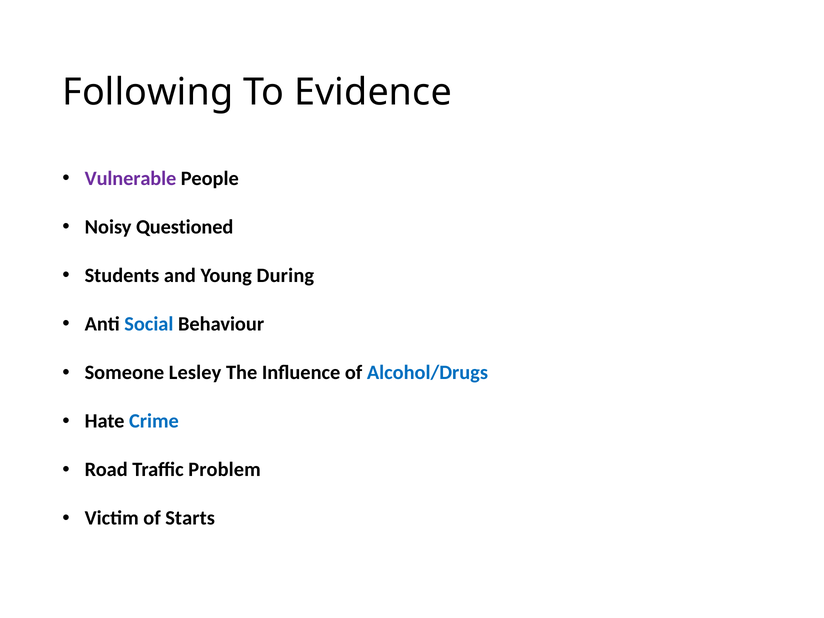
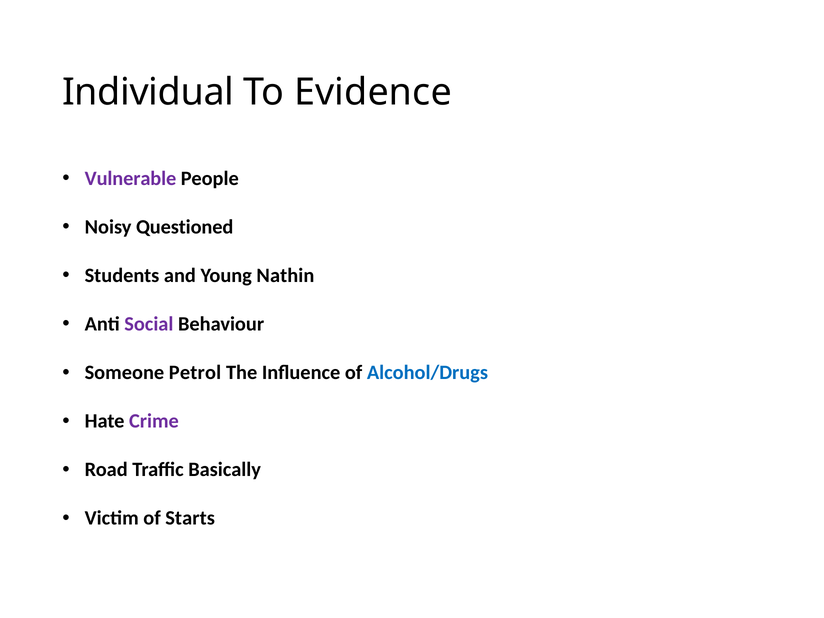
Following: Following -> Individual (148, 92)
During: During -> Nathin (285, 275)
Social colour: blue -> purple (149, 324)
Lesley: Lesley -> Petrol (195, 373)
Crime colour: blue -> purple (154, 421)
Problem: Problem -> Basically (225, 470)
